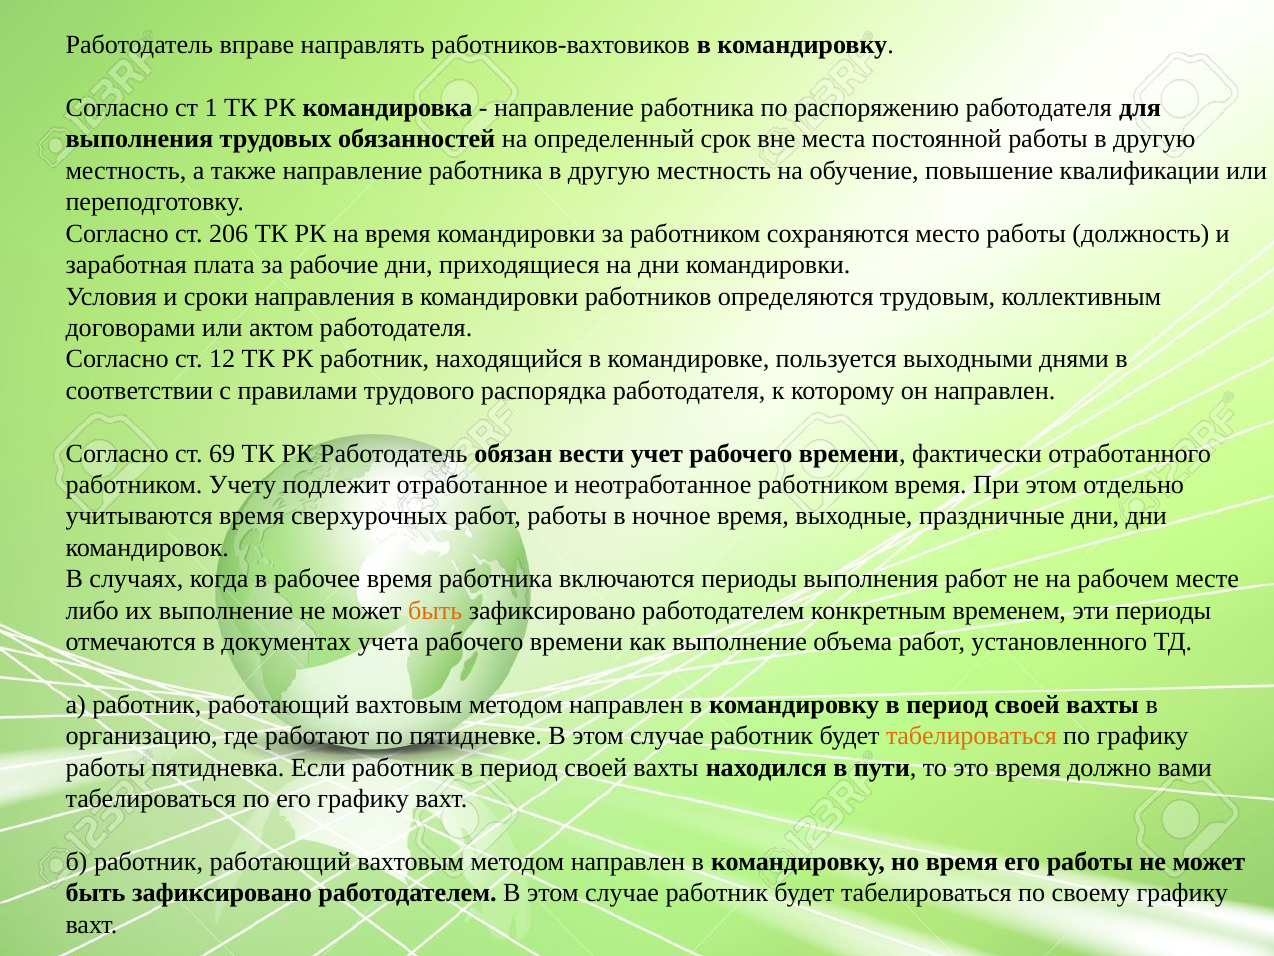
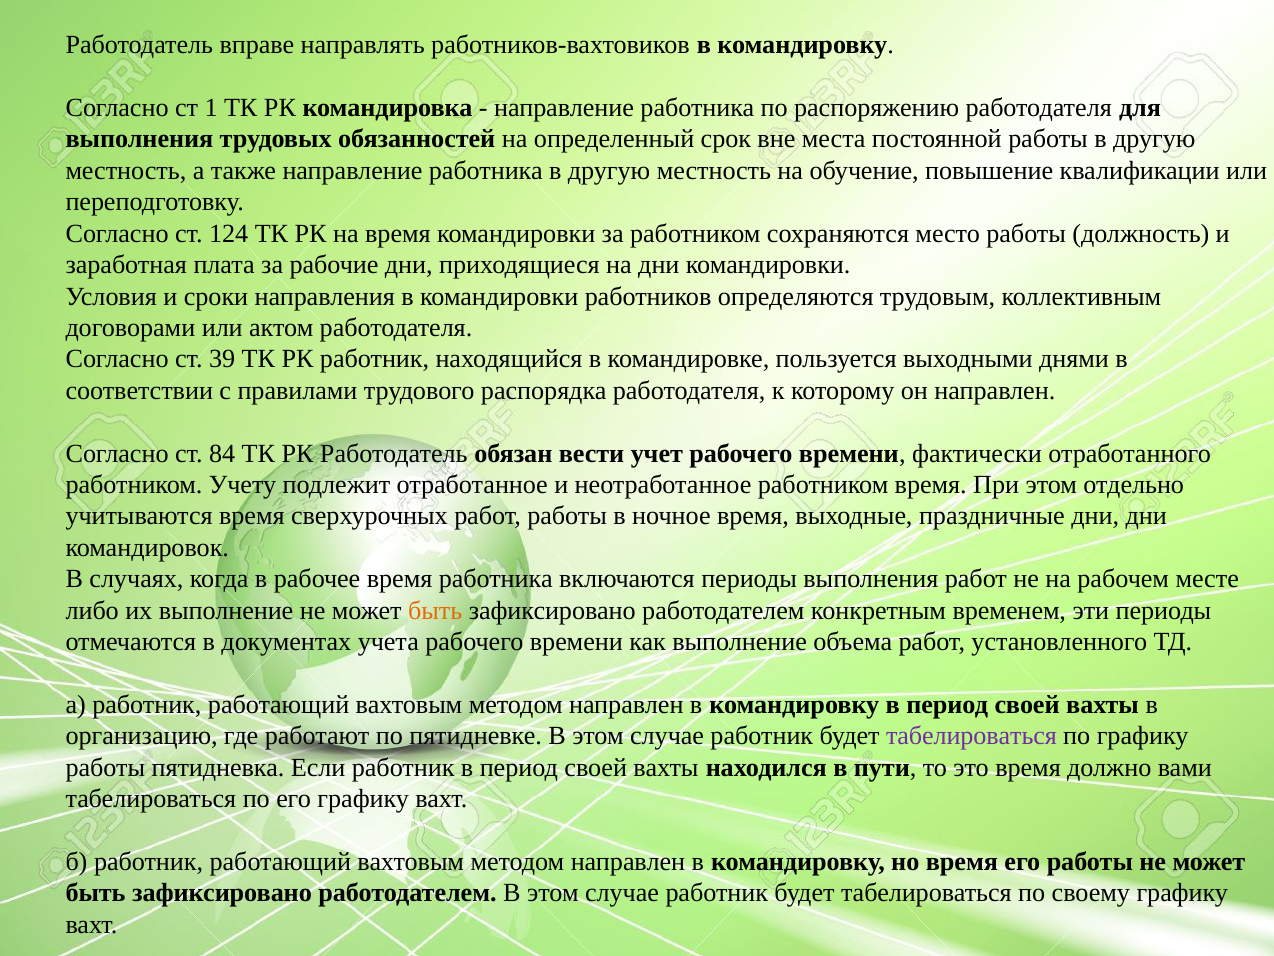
206: 206 -> 124 (229, 233)
12: 12 -> 39 (222, 359)
69: 69 -> 84 (222, 453)
табелироваться colour: orange -> purple (971, 736)
